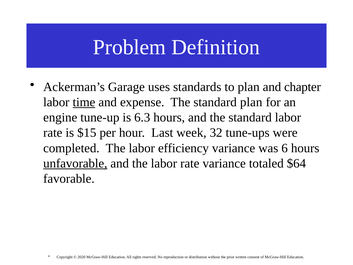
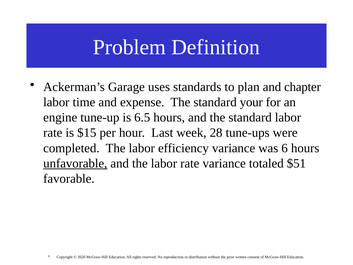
time underline: present -> none (84, 102)
standard plan: plan -> your (251, 102)
6.3: 6.3 -> 6.5 (142, 117)
32: 32 -> 28 (216, 133)
$64: $64 -> $51 (296, 163)
